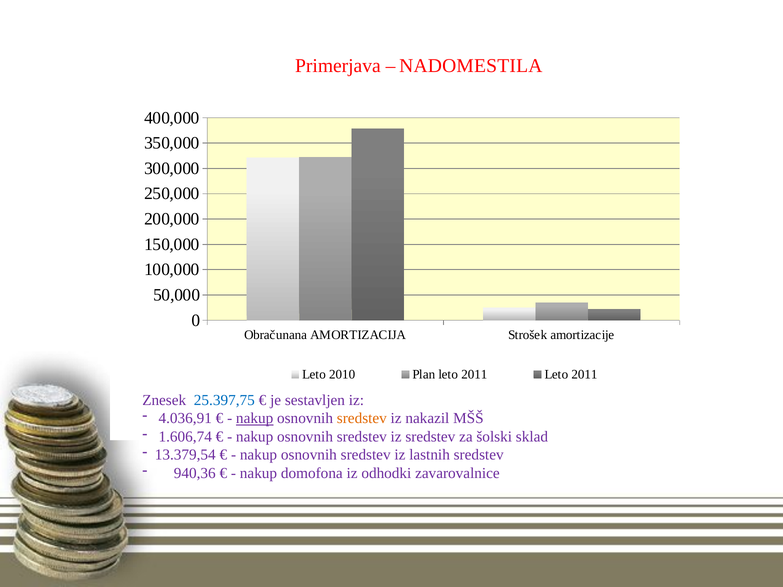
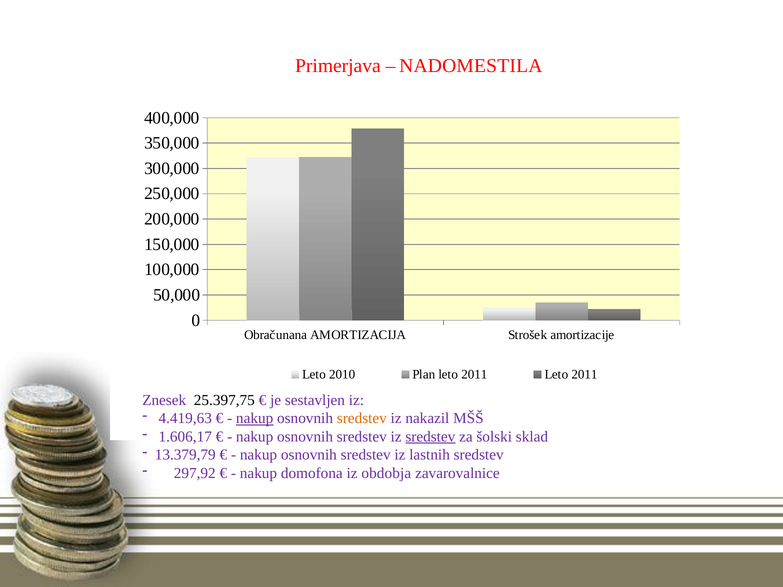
25.397,75 colour: blue -> black (224, 400)
4.036,91: 4.036,91 -> 4.419,63 (185, 418)
1.606,74: 1.606,74 -> 1.606,17 (185, 437)
sredstev underline: none -> present (430, 437)
13.379,54: 13.379,54 -> 13.379,79 (185, 455)
940,36: 940,36 -> 297,92 (195, 473)
odhodki: odhodki -> obdobja (386, 473)
